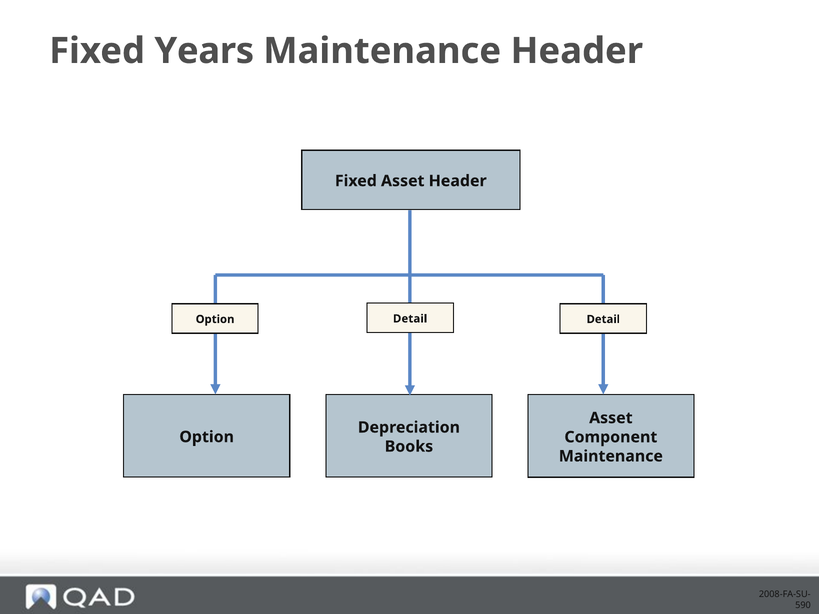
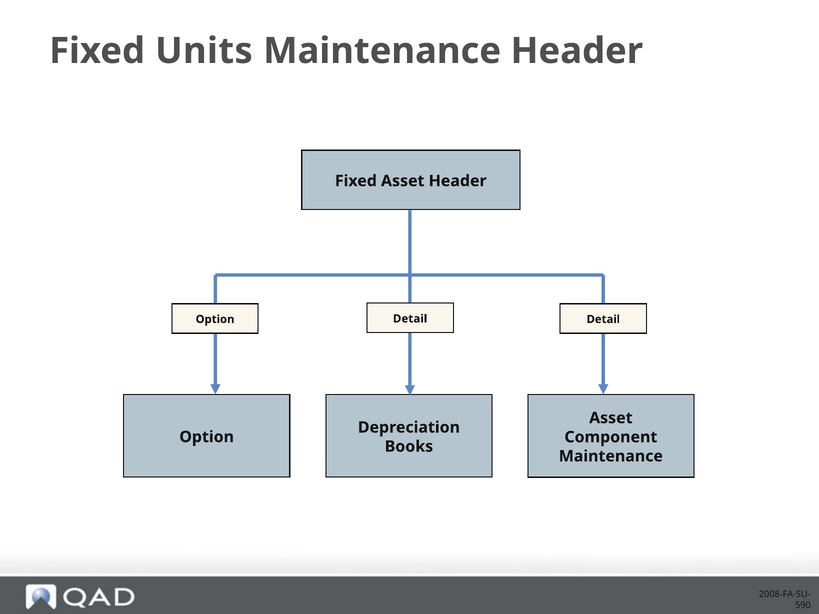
Years: Years -> Units (204, 51)
